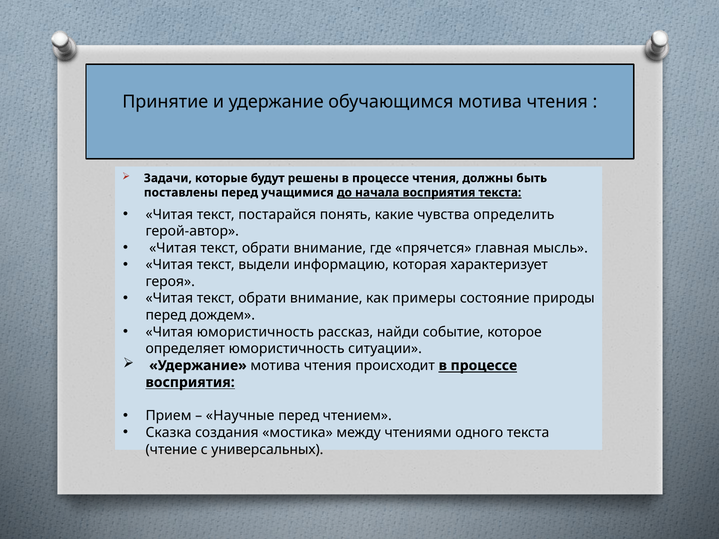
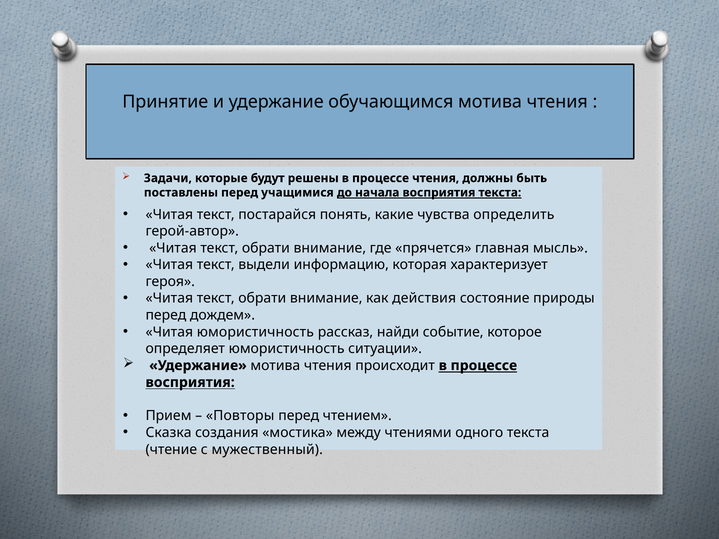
примеры: примеры -> действия (424, 299)
Научные: Научные -> Повторы (240, 416)
универсальных: универсальных -> мужественный (267, 450)
